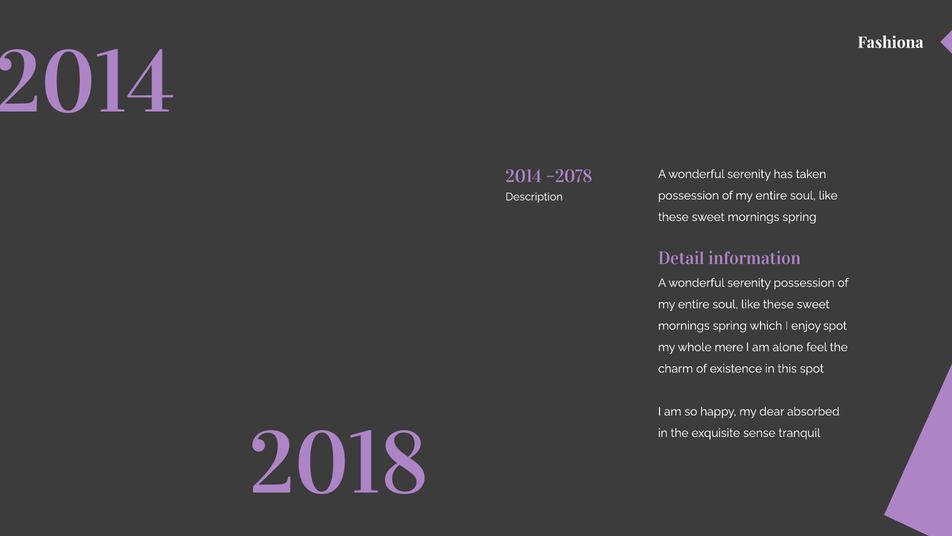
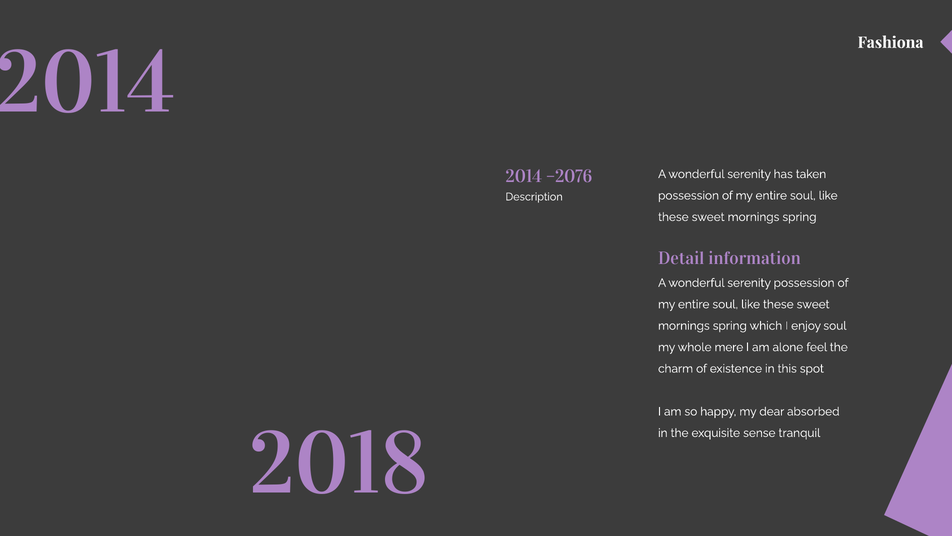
–2078: –2078 -> –2076 (569, 176)
enjoy spot: spot -> soul (835, 325)
